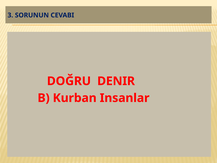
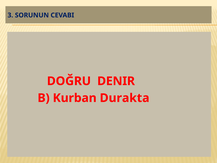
Insanlar: Insanlar -> Durakta (125, 98)
